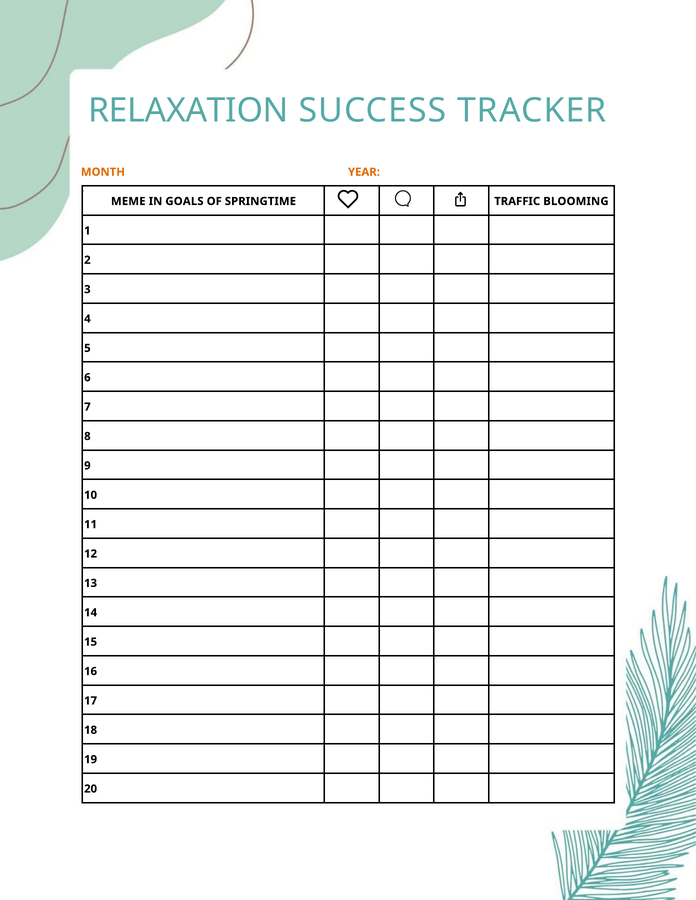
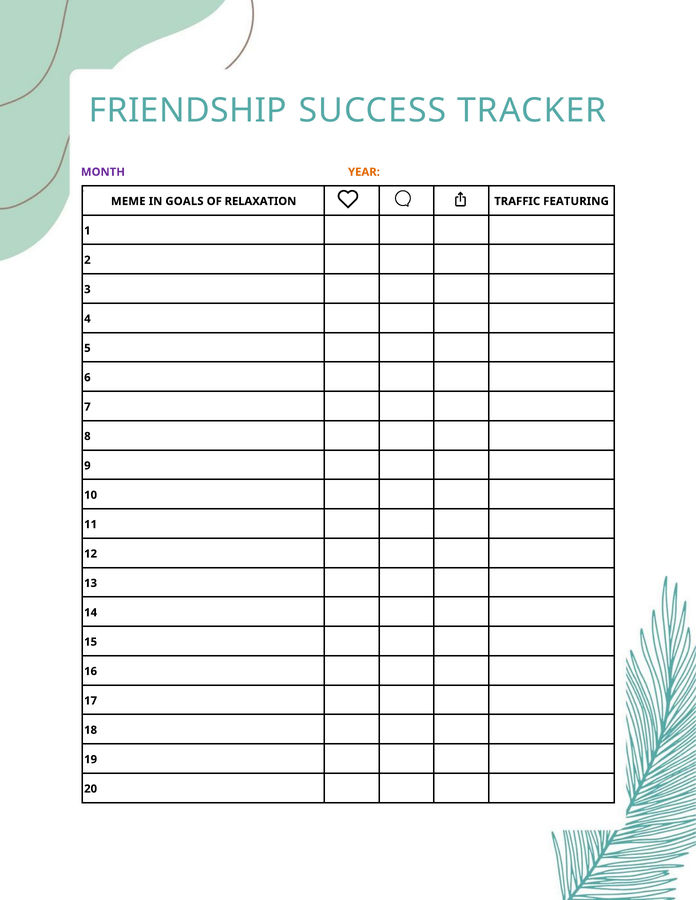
RELAXATION: RELAXATION -> FRIENDSHIP (188, 111)
MONTH colour: orange -> purple (103, 172)
SPRINGTIME: SPRINGTIME -> RELAXATION (260, 201)
BLOOMING: BLOOMING -> FEATURING (576, 201)
